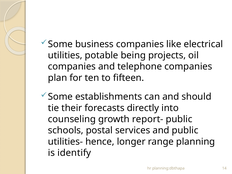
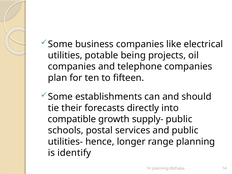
counseling: counseling -> compatible (72, 119)
report-: report- -> supply- (148, 119)
